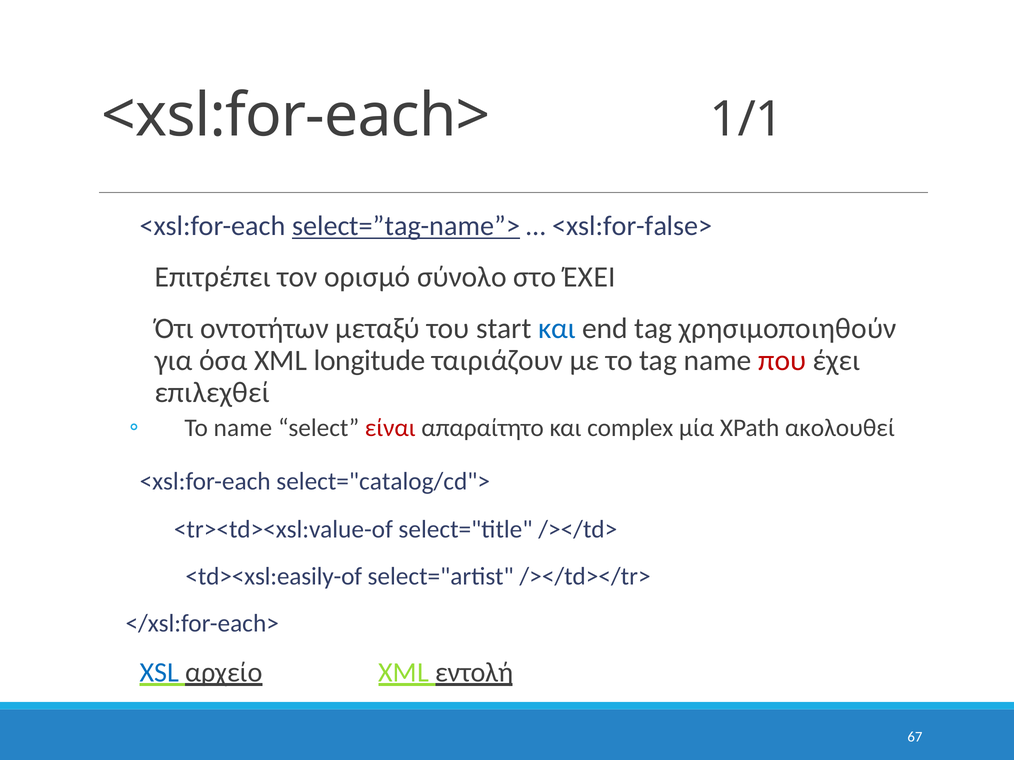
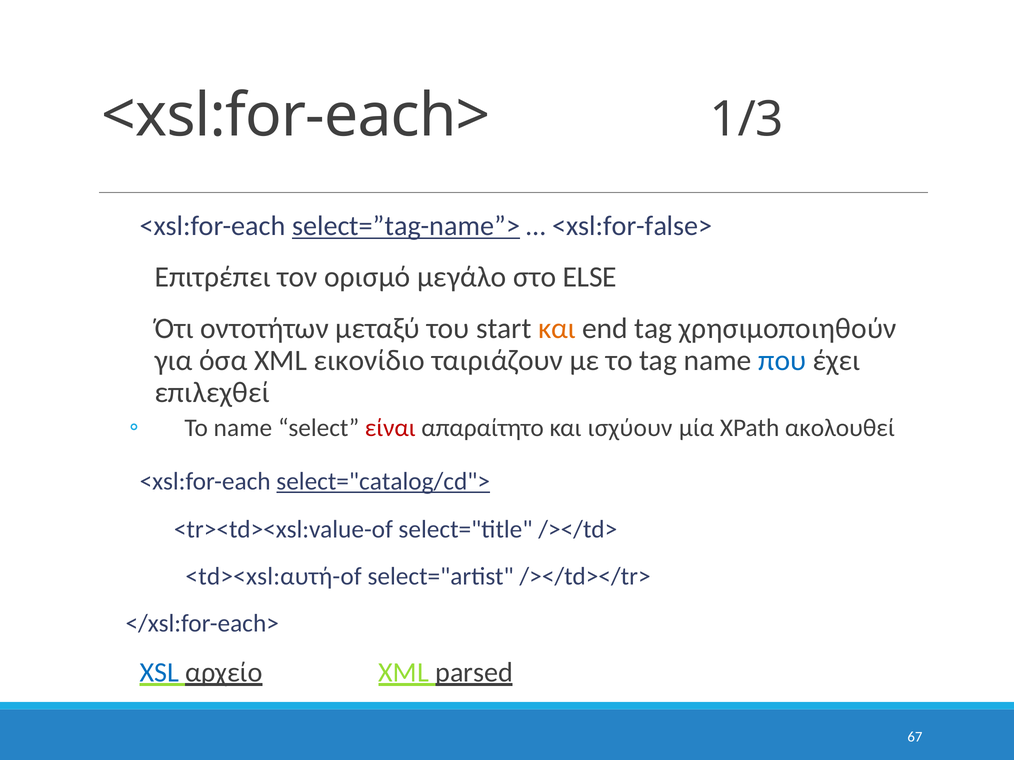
1/1: 1/1 -> 1/3 (747, 120)
σύνολο: σύνολο -> μεγάλο (462, 277)
στο ΈΧΕΙ: ΈΧΕΙ -> ELSE (590, 277)
και colour: blue -> orange (557, 329)
longitude: longitude -> εικονίδιο (369, 361)
που colour: red -> blue (782, 361)
complex: complex -> ισχύουν (630, 428)
select="catalog/cd"> underline: none -> present (383, 482)
<td><xsl:easily-of: <td><xsl:easily-of -> <td><xsl:αυτή-of (274, 577)
εντολή: εντολή -> parsed (474, 673)
